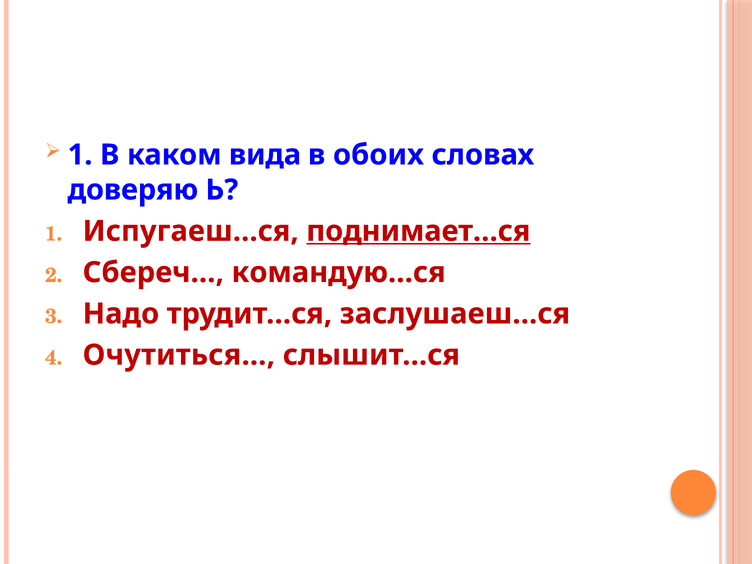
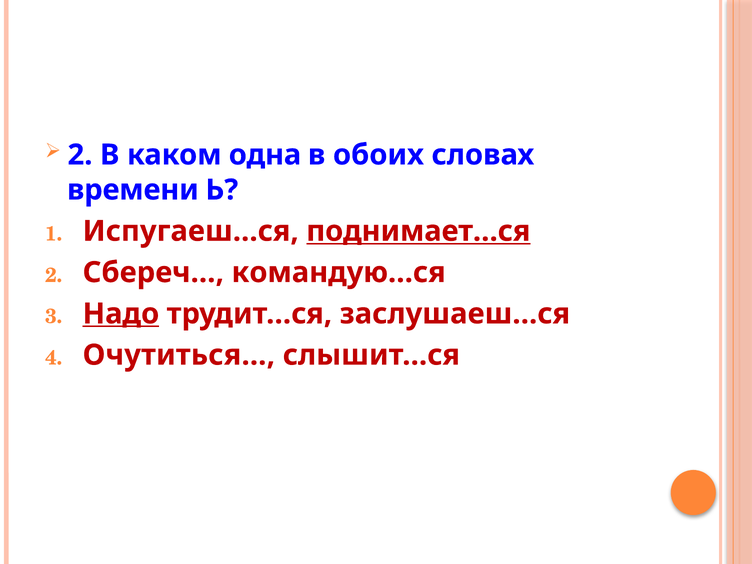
1: 1 -> 2 (80, 155)
вида: вида -> одна (265, 155)
доверяю: доверяю -> времени (133, 190)
Надо underline: none -> present (121, 314)
